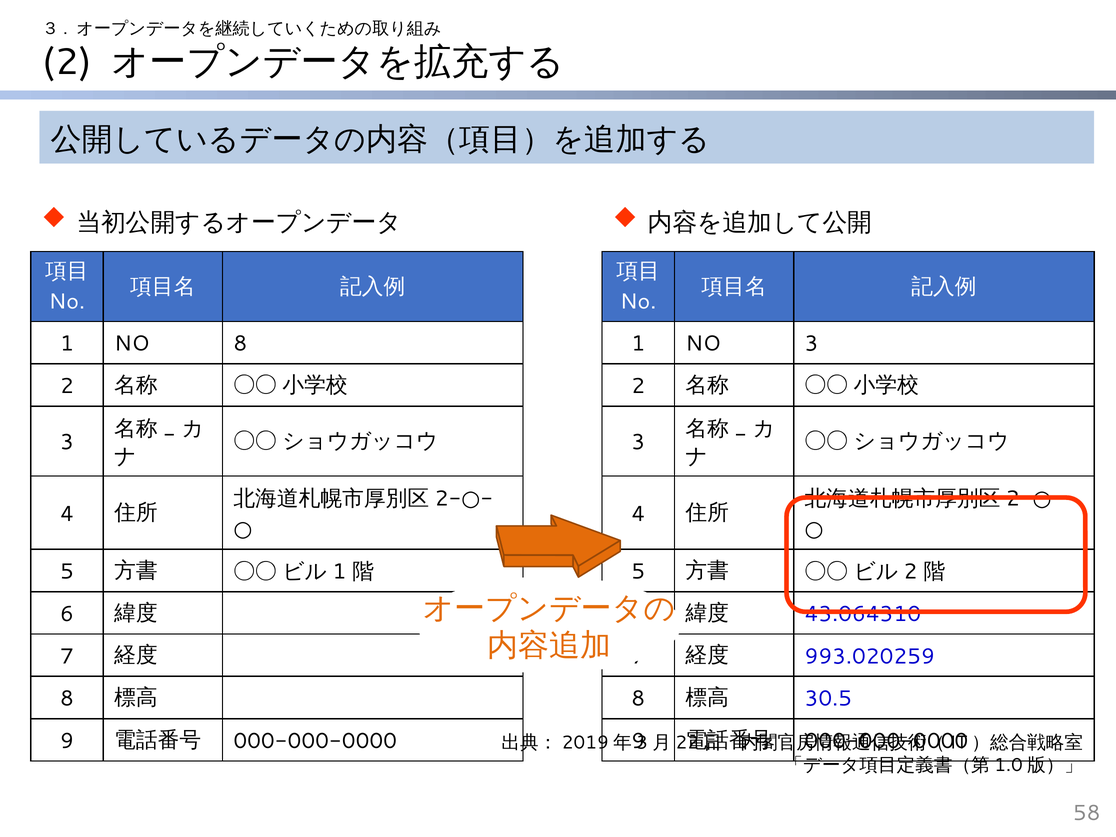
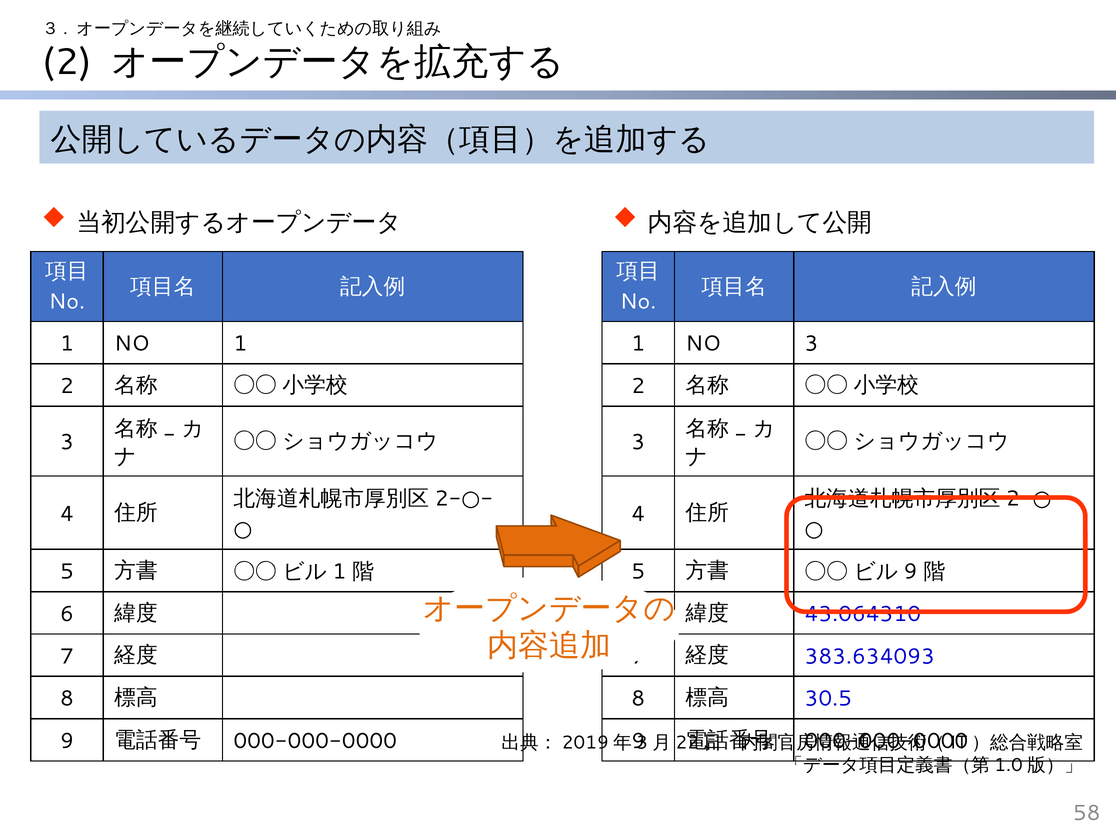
NO 8: 8 -> 1 (240, 344)
2: 2 -> 9 (910, 572)
993.020259: 993.020259 -> 383.634093 (870, 656)
